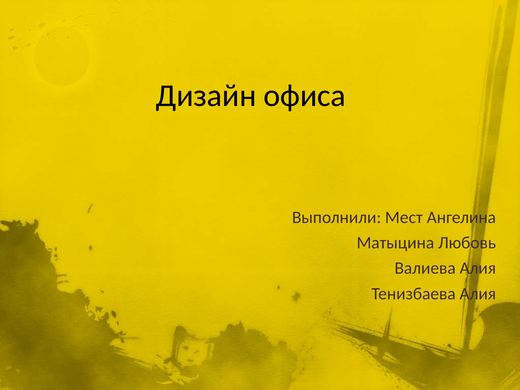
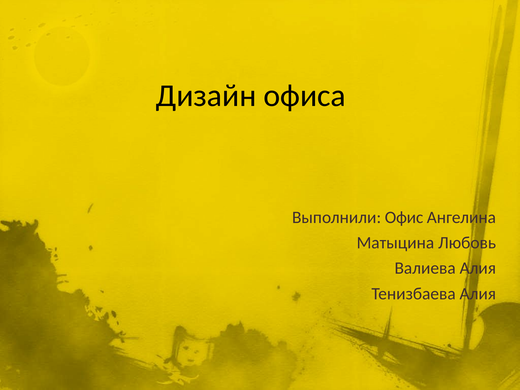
Мест: Мест -> Офис (404, 217)
